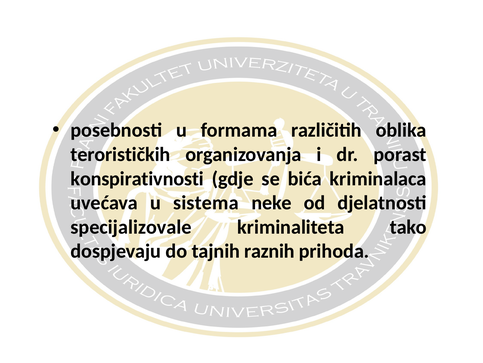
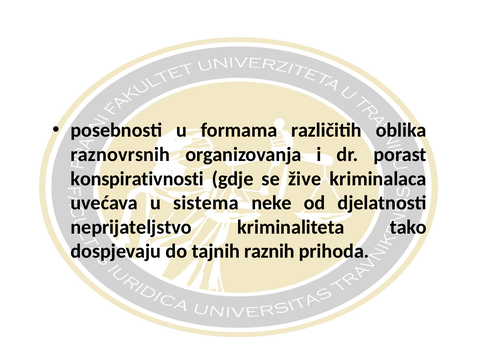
terorističkih: terorističkih -> raznovrsnih (120, 154)
bića: bića -> žive (305, 178)
specijalizovale: specijalizovale -> neprijateljstvo (131, 227)
